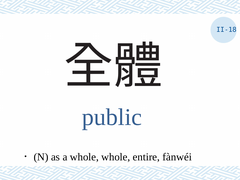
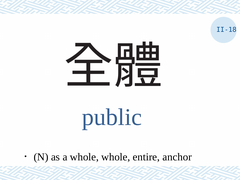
fànwéi: fànwéi -> anchor (177, 157)
